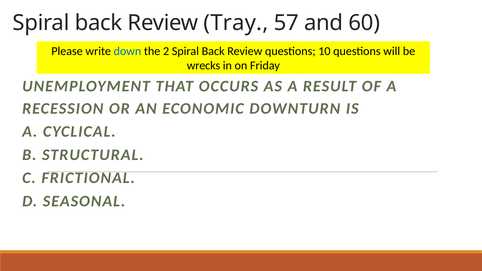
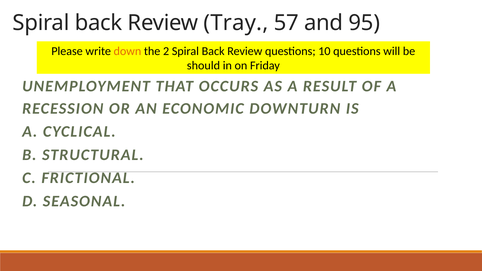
60: 60 -> 95 (364, 23)
down colour: blue -> orange (127, 51)
wrecks: wrecks -> should (203, 66)
